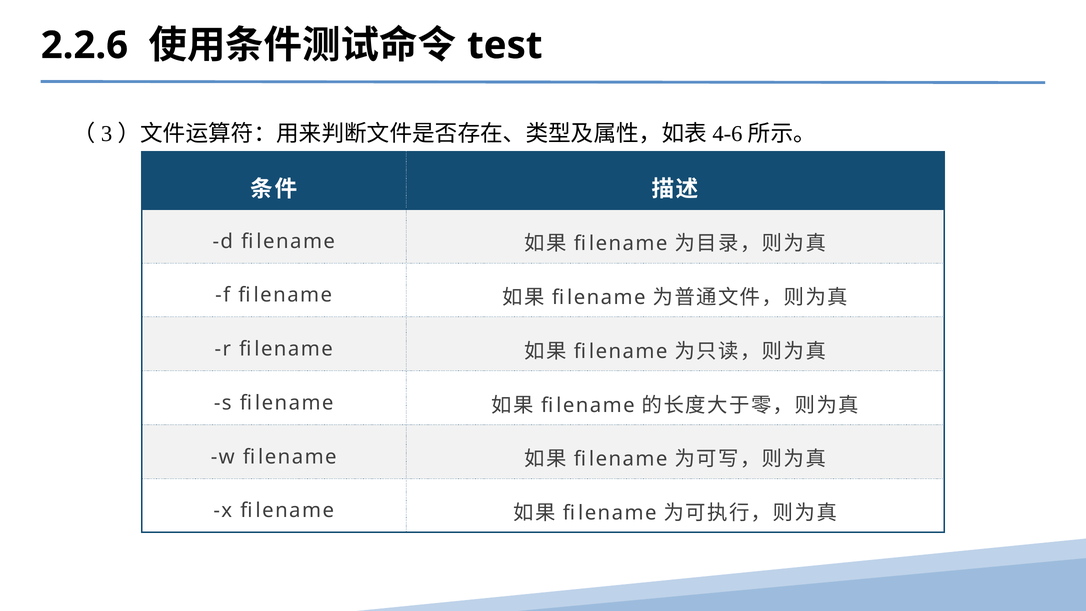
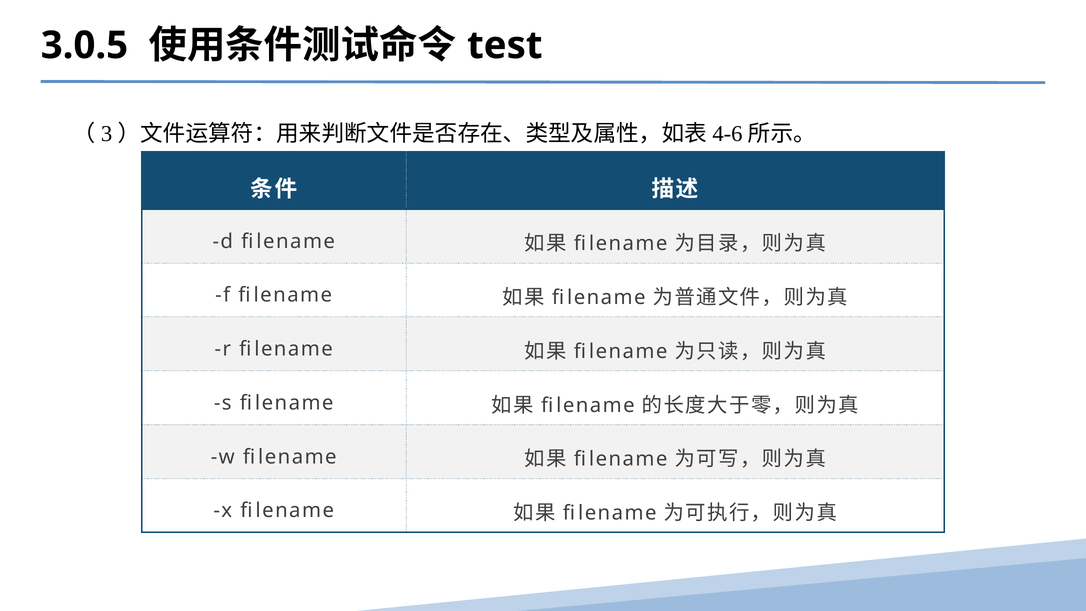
2.2.6: 2.2.6 -> 3.0.5 (84, 45)
